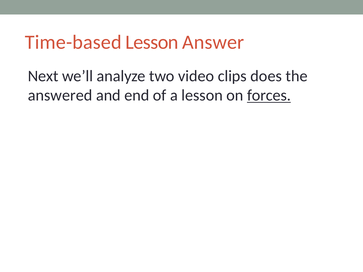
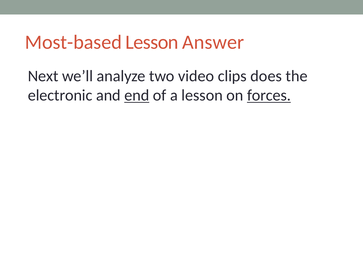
Time-based: Time-based -> Most-based (73, 42)
answered: answered -> electronic (60, 96)
end underline: none -> present (137, 96)
